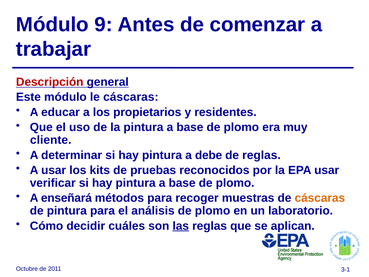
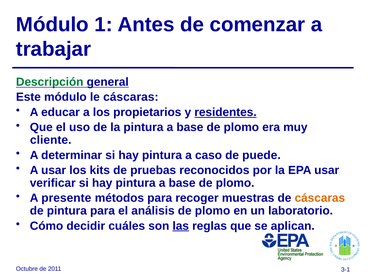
9: 9 -> 1 (104, 24)
Descripción colour: red -> green (50, 82)
residentes underline: none -> present (226, 112)
debe: debe -> caso (209, 155)
de reglas: reglas -> puede (261, 155)
enseñará: enseñará -> presente (66, 198)
